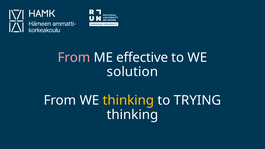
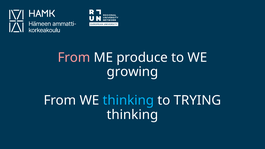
effective: effective -> produce (142, 57)
solution: solution -> growing (133, 72)
thinking colour: yellow -> light blue (128, 100)
